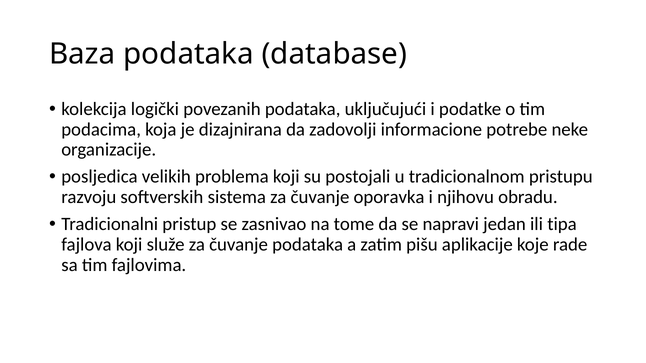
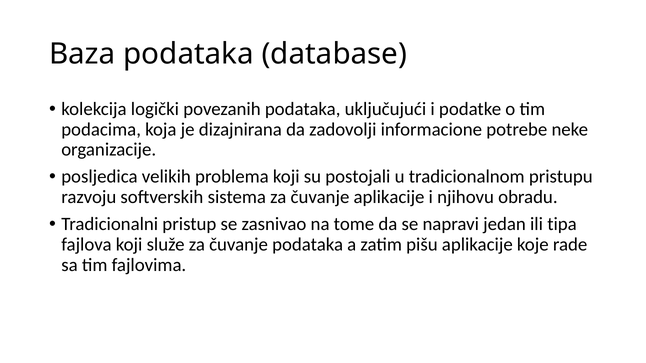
čuvanje oporavka: oporavka -> aplikacije (389, 197)
